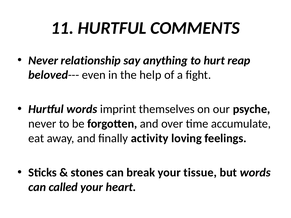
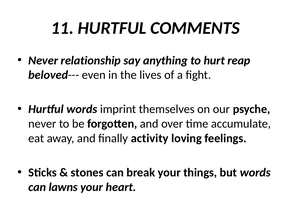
help: help -> lives (150, 75)
tissue: tissue -> things (200, 173)
called: called -> lawns (63, 187)
